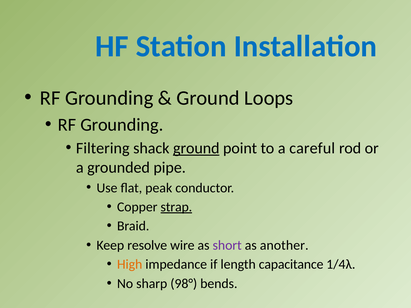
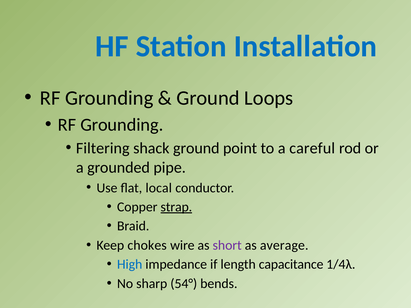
ground underline: present -> none (196, 148)
peak: peak -> local (159, 188)
resolve: resolve -> chokes (147, 245)
another: another -> average (284, 245)
High colour: orange -> blue (130, 265)
98°: 98° -> 54° (184, 284)
